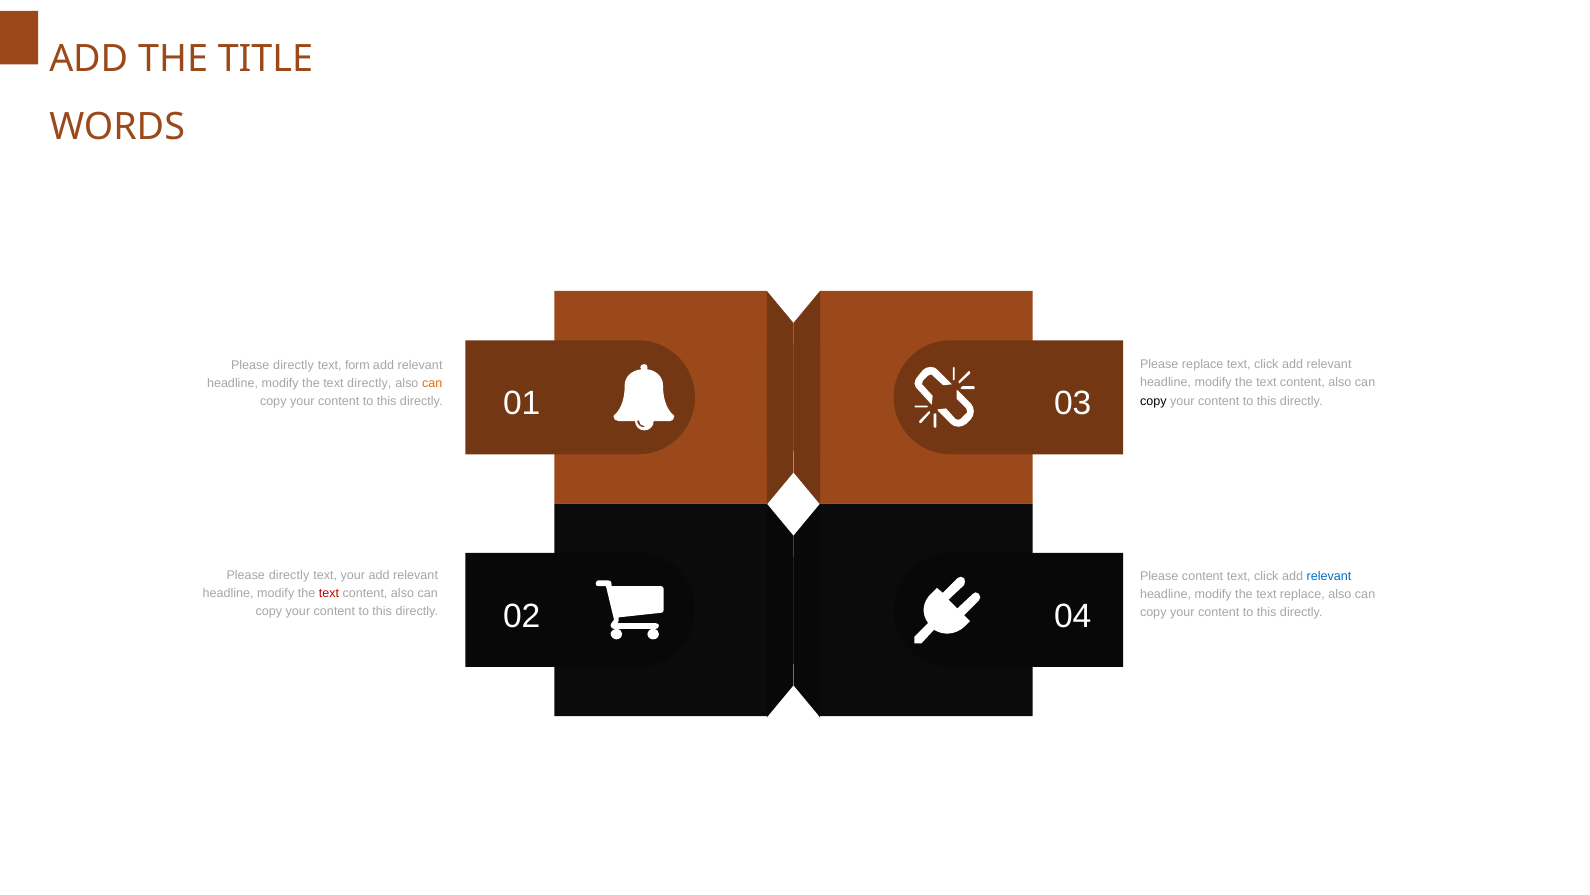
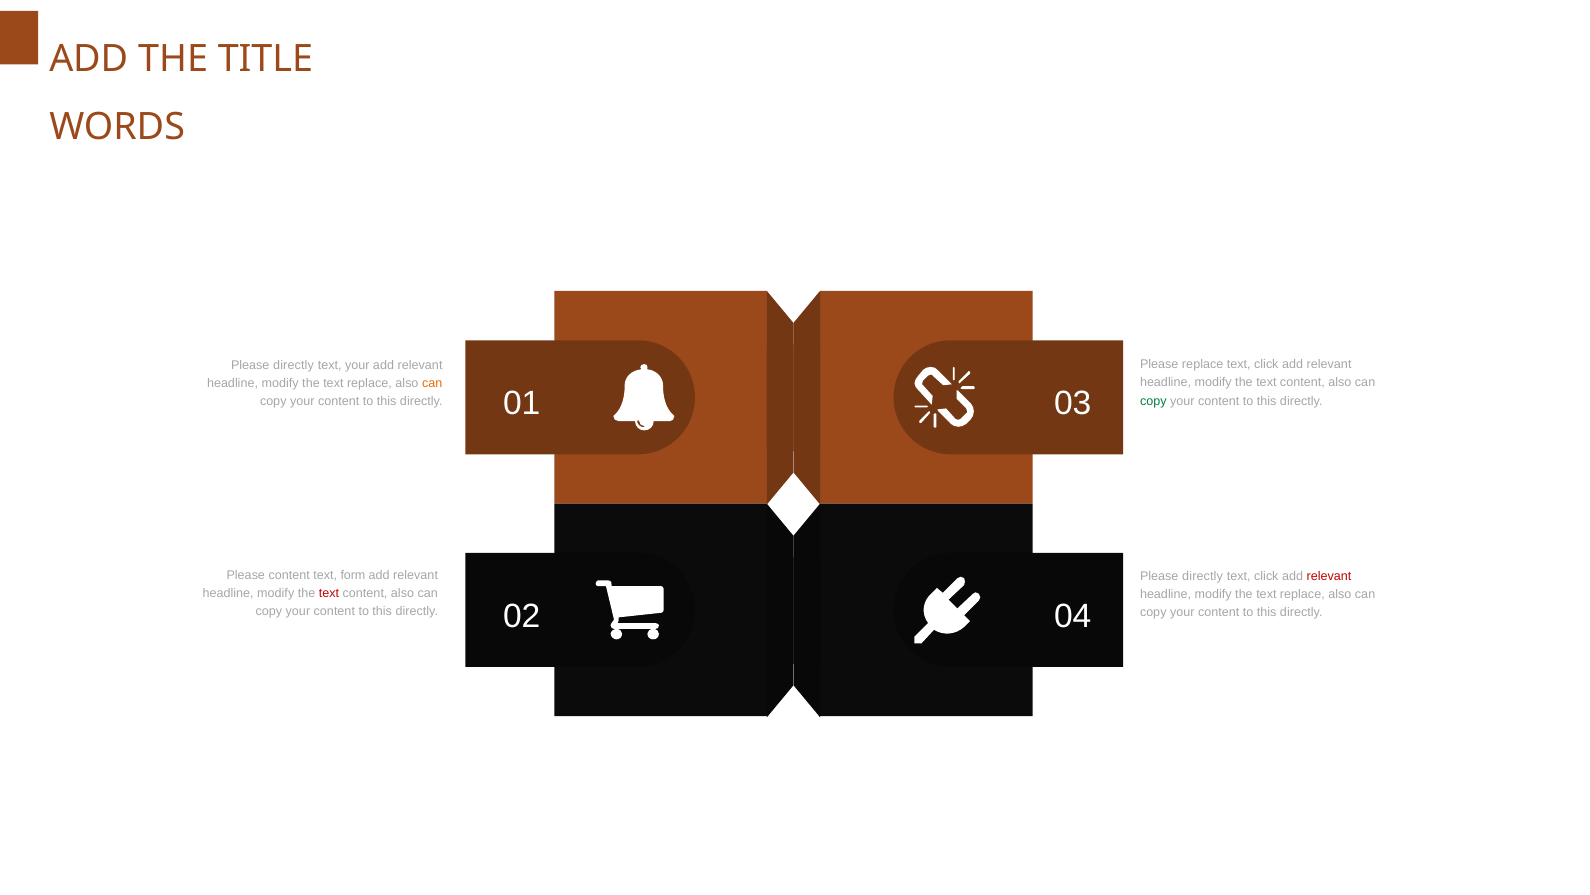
text form: form -> your (357, 365)
directly: directly -> replace (369, 383)
copy colour: black -> green (1153, 401)
directly: directly -> content (289, 575)
text your: your -> form (353, 575)
content: content -> directly (1203, 576)
relevant colour: blue -> red (1329, 576)
